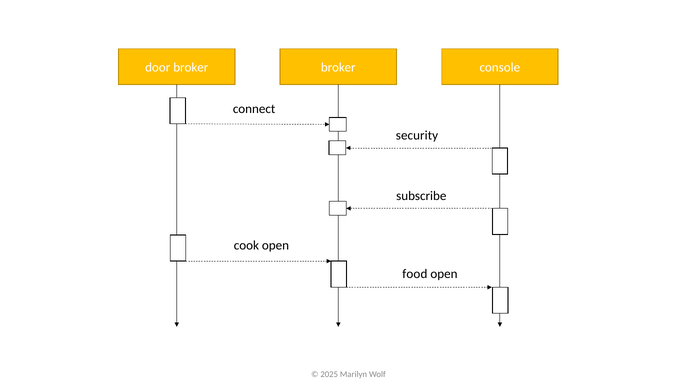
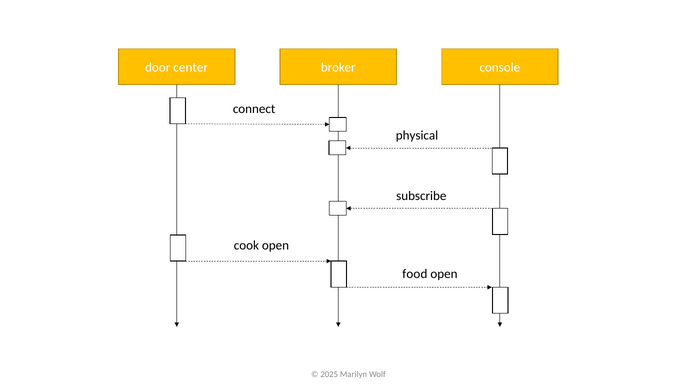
door broker: broker -> center (191, 68)
security: security -> physical (417, 136)
